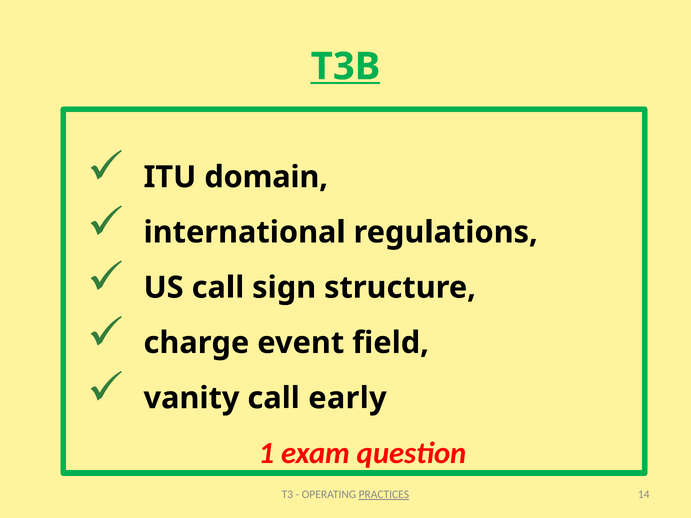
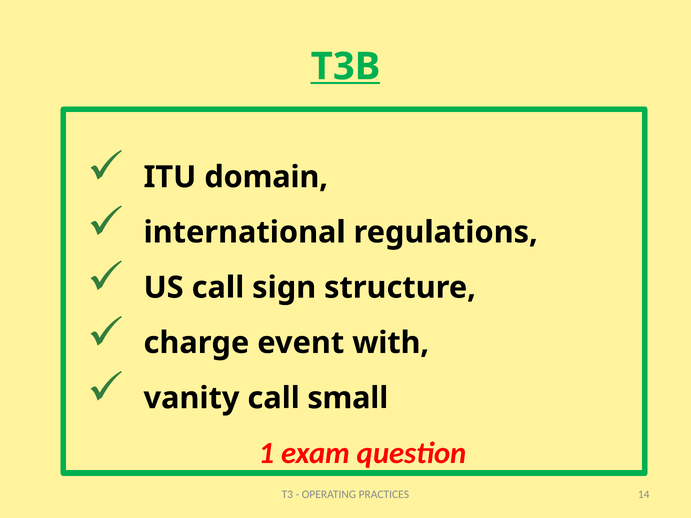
field: field -> with (391, 343)
early: early -> small (348, 398)
PRACTICES underline: present -> none (384, 495)
